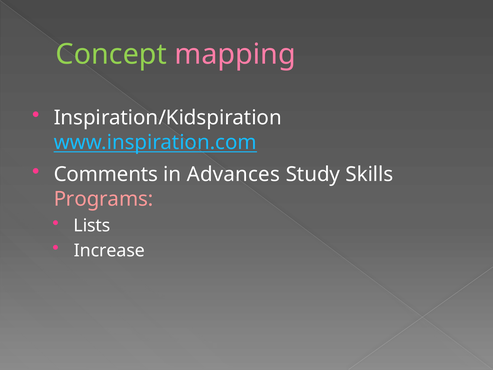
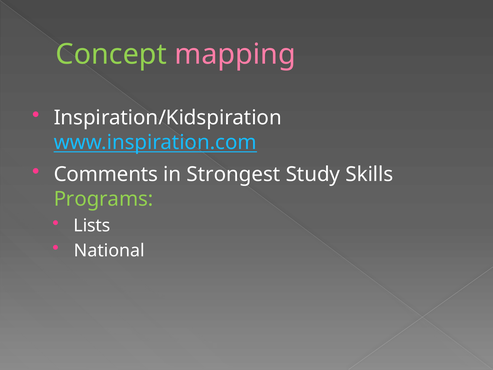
Advances: Advances -> Strongest (233, 174)
Programs colour: pink -> light green (104, 199)
Increase: Increase -> National (109, 250)
